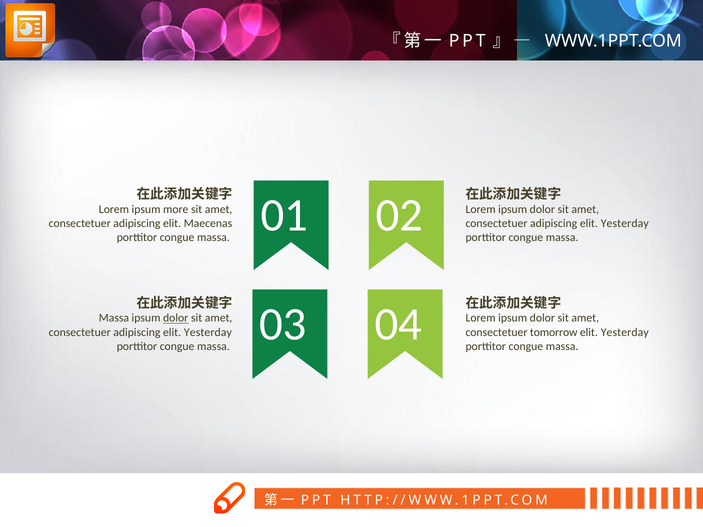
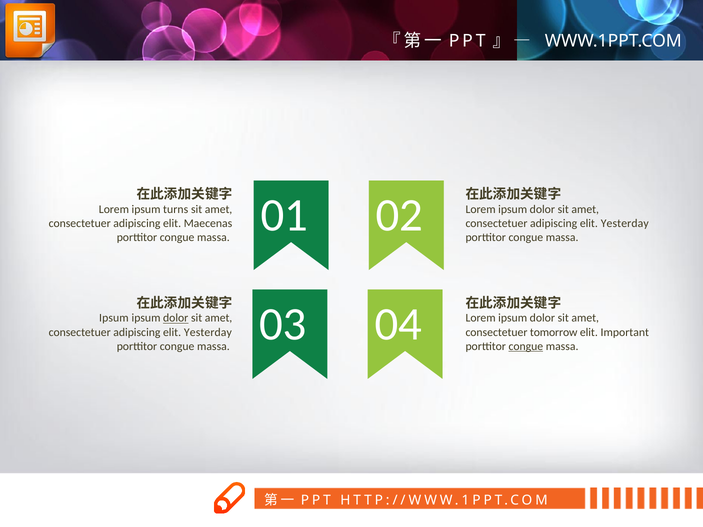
more: more -> turns (176, 210)
Massa: Massa -> Ipsum (114, 318)
Yesterday: Yesterday -> Important (625, 332)
congue underline: none -> present (526, 346)
